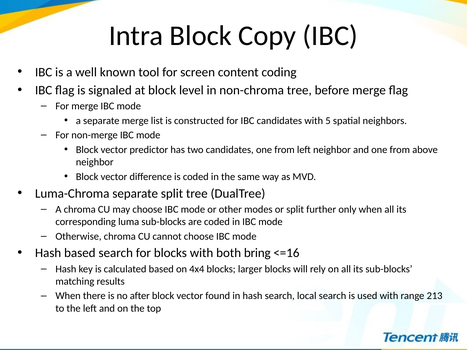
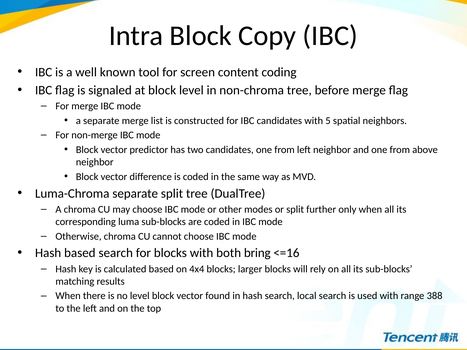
no after: after -> level (140, 296)
213: 213 -> 388 (435, 296)
